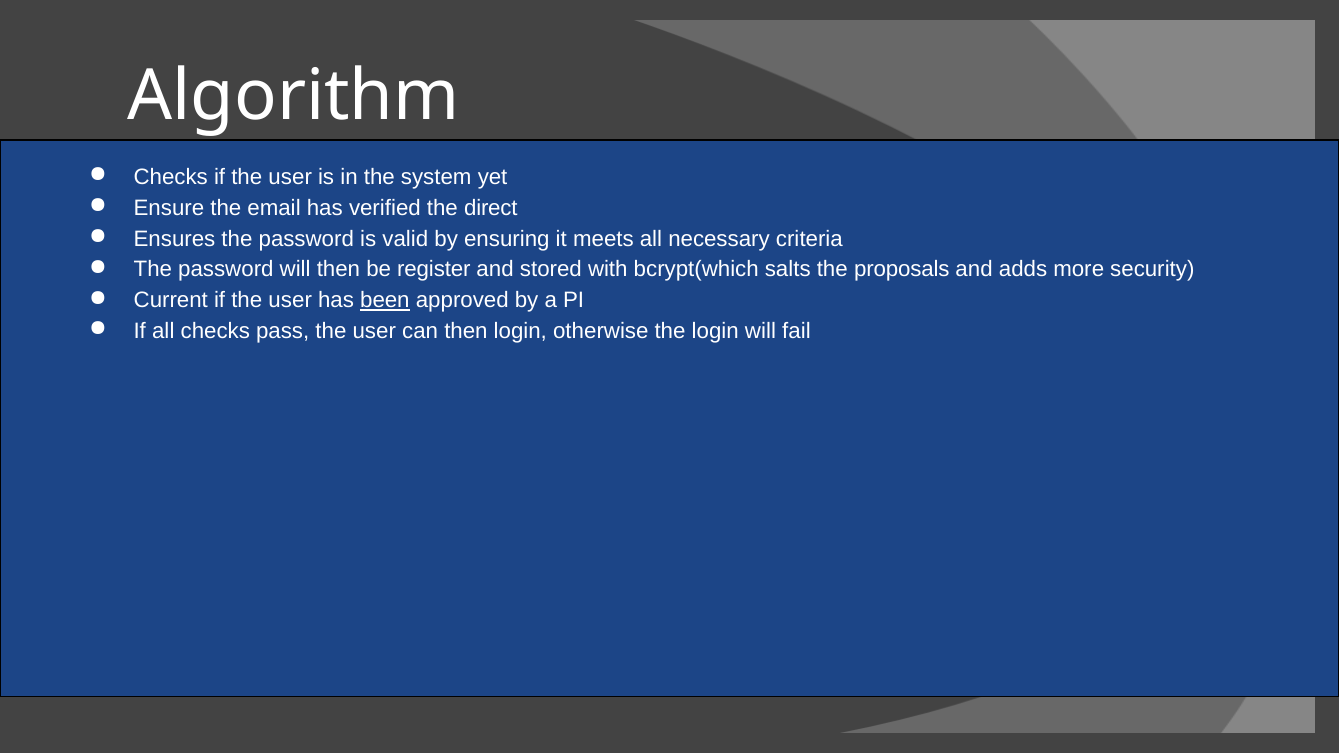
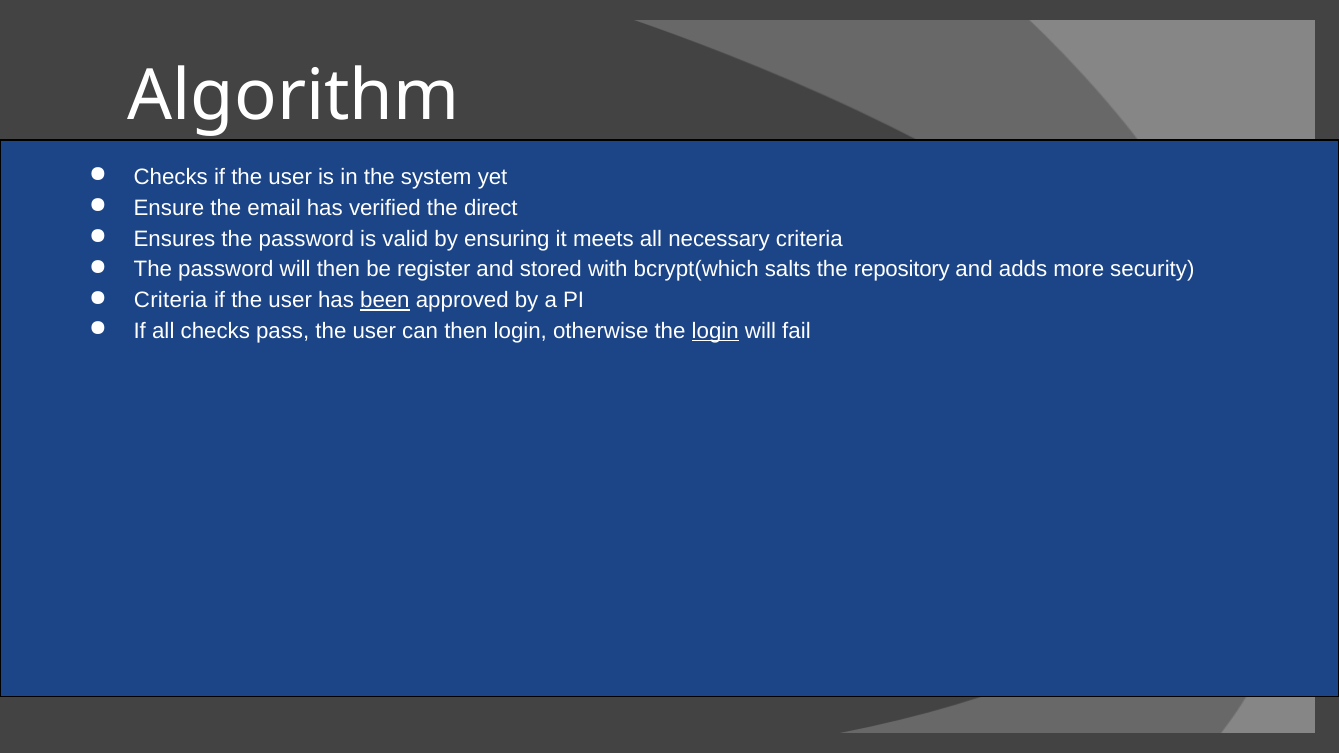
proposals: proposals -> repository (902, 270)
Current: Current -> Criteria (171, 300)
login underline: none -> present (715, 331)
